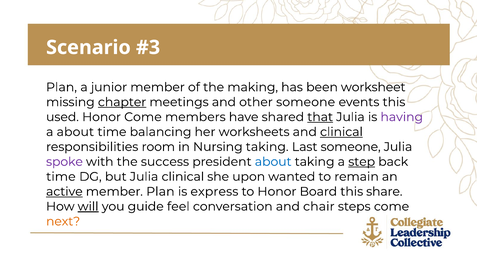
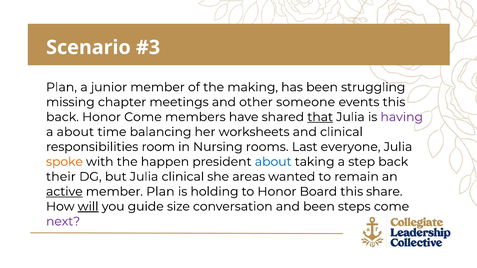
worksheet: worksheet -> struggling (373, 87)
chapter underline: present -> none (122, 102)
used: used -> back (62, 117)
clinical underline: present -> none (341, 132)
Nursing taking: taking -> rooms (267, 147)
Last someone: someone -> everyone (351, 147)
spoke colour: purple -> orange (64, 162)
success: success -> happen (165, 162)
step underline: present -> none (362, 162)
time: time -> their (61, 177)
upon: upon -> areas (249, 177)
express: express -> holding (214, 192)
feel: feel -> size (178, 207)
and chair: chair -> been (319, 207)
next colour: orange -> purple (63, 222)
